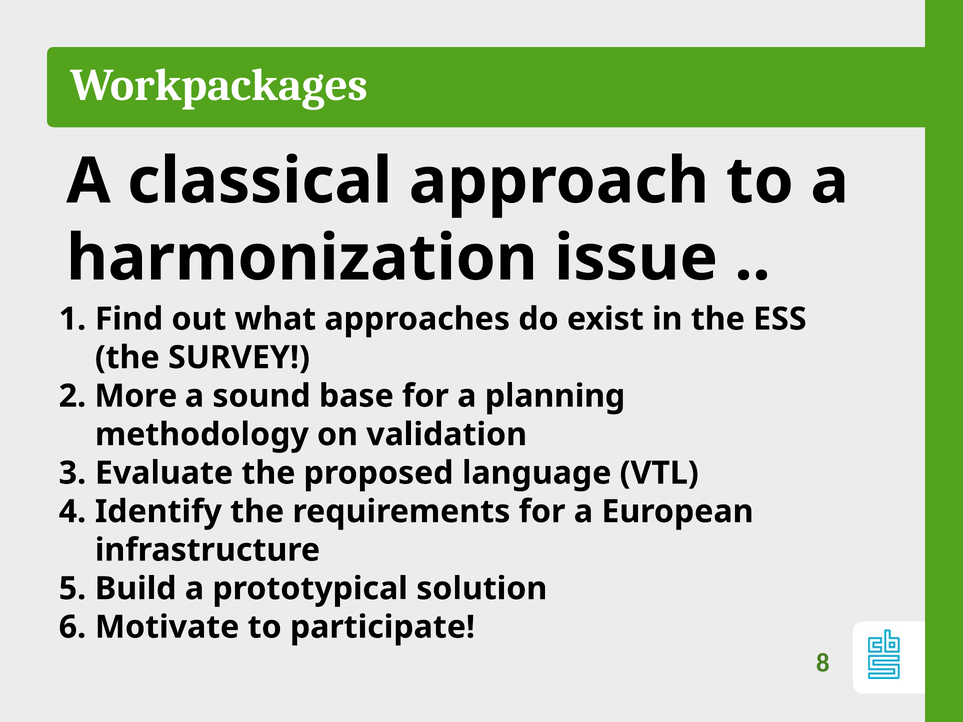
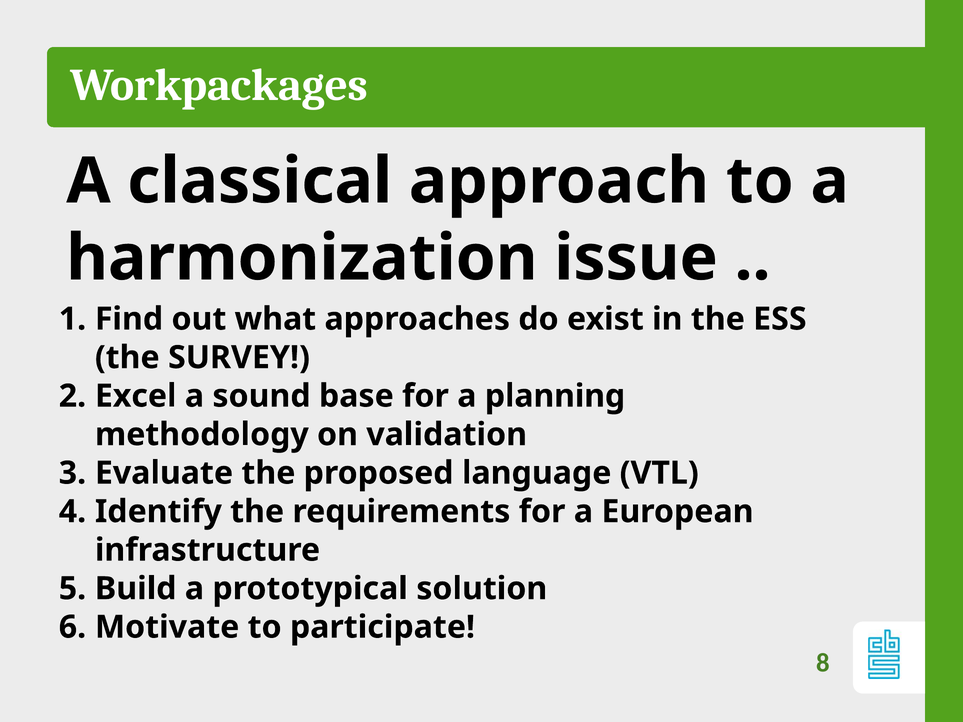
More: More -> Excel (136, 396)
